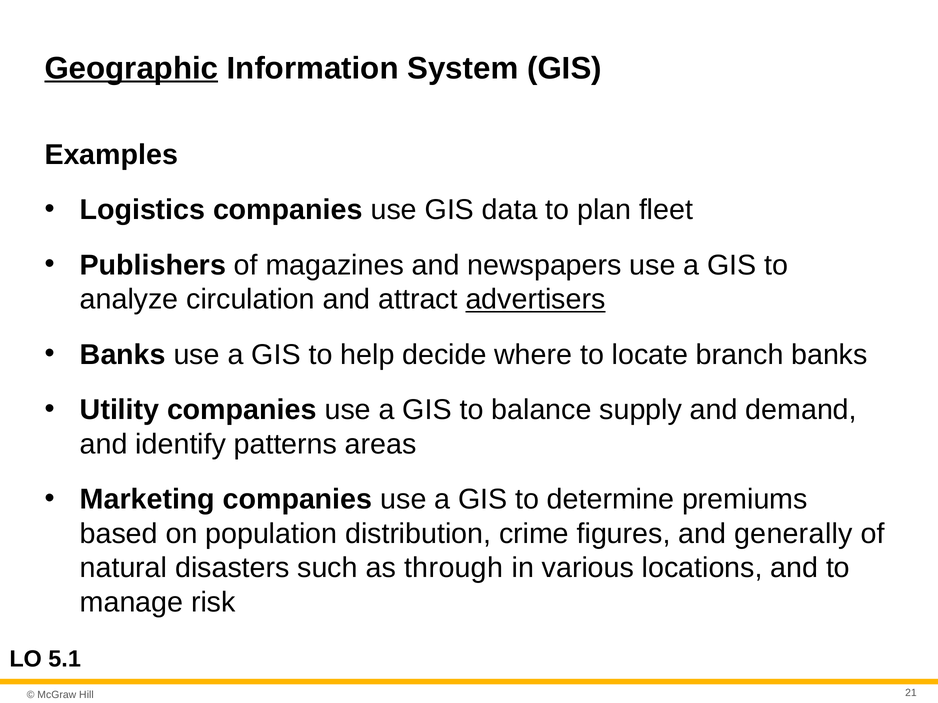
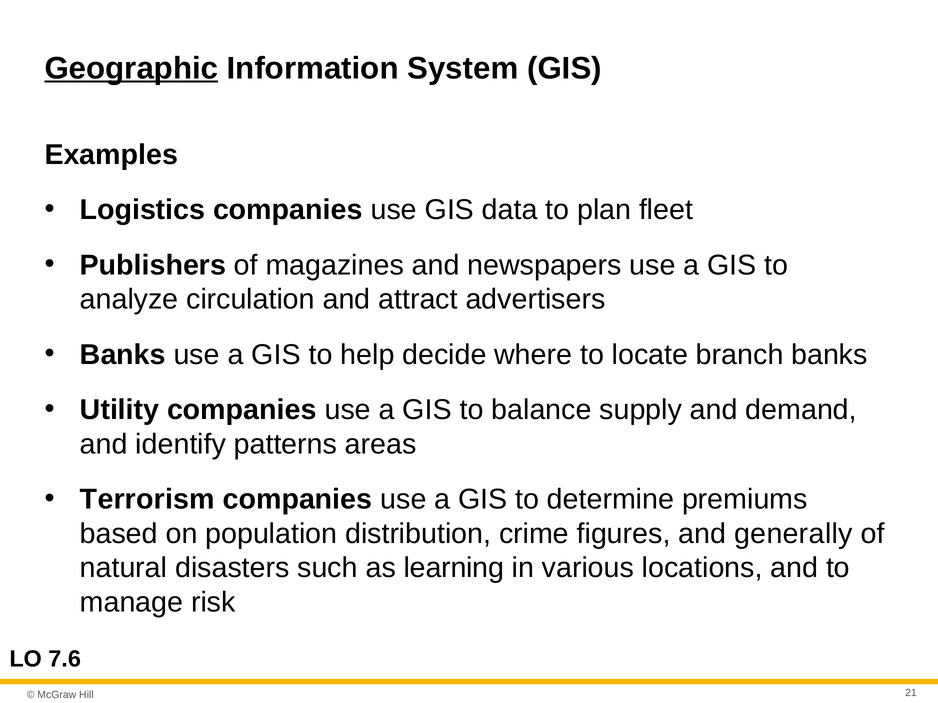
advertisers underline: present -> none (535, 300)
Marketing: Marketing -> Terrorism (147, 500)
through: through -> learning (454, 568)
5.1: 5.1 -> 7.6 (65, 660)
